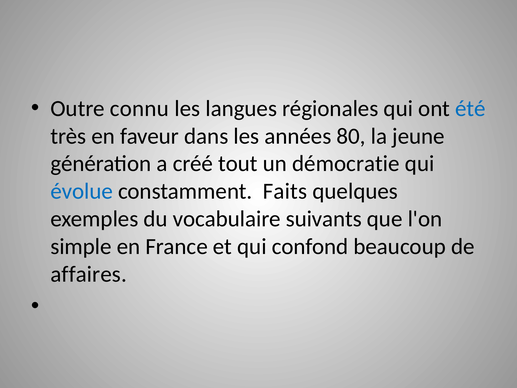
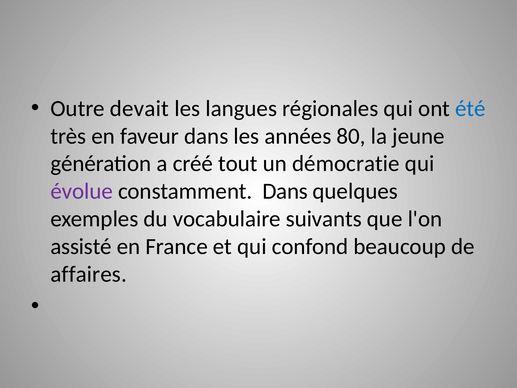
connu: connu -> devait (139, 108)
évolue colour: blue -> purple (82, 191)
constamment Faits: Faits -> Dans (285, 191)
simple: simple -> assisté (81, 246)
